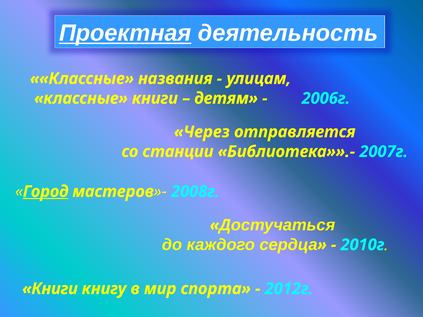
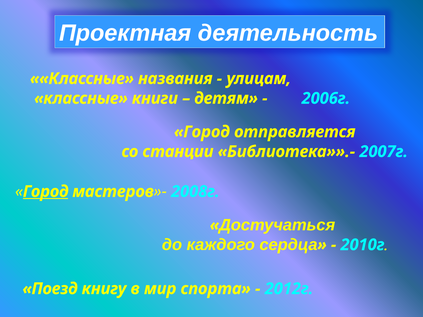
Проектная underline: present -> none (125, 33)
Через: Через -> Город (202, 132)
Книги: Книги -> Поезд (50, 289)
